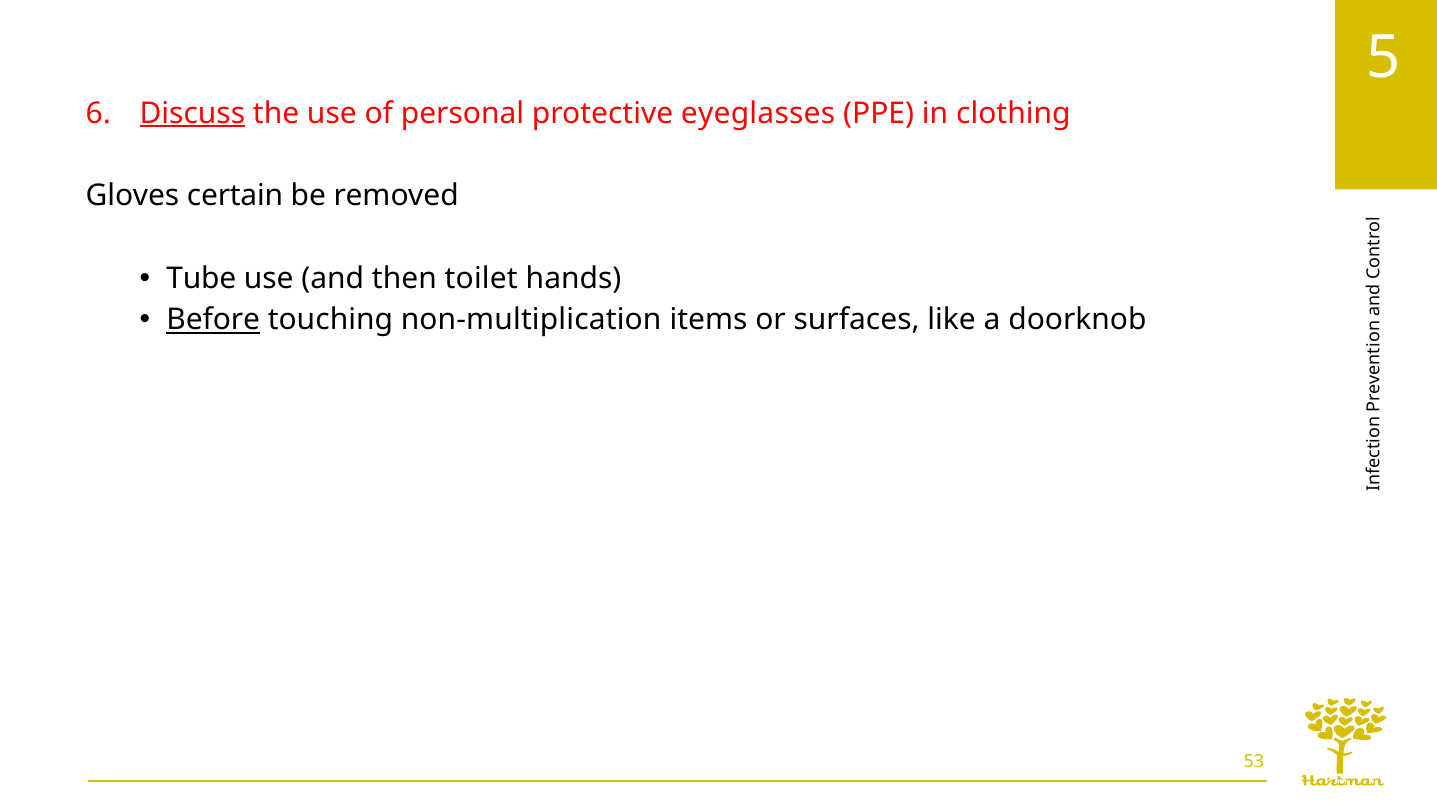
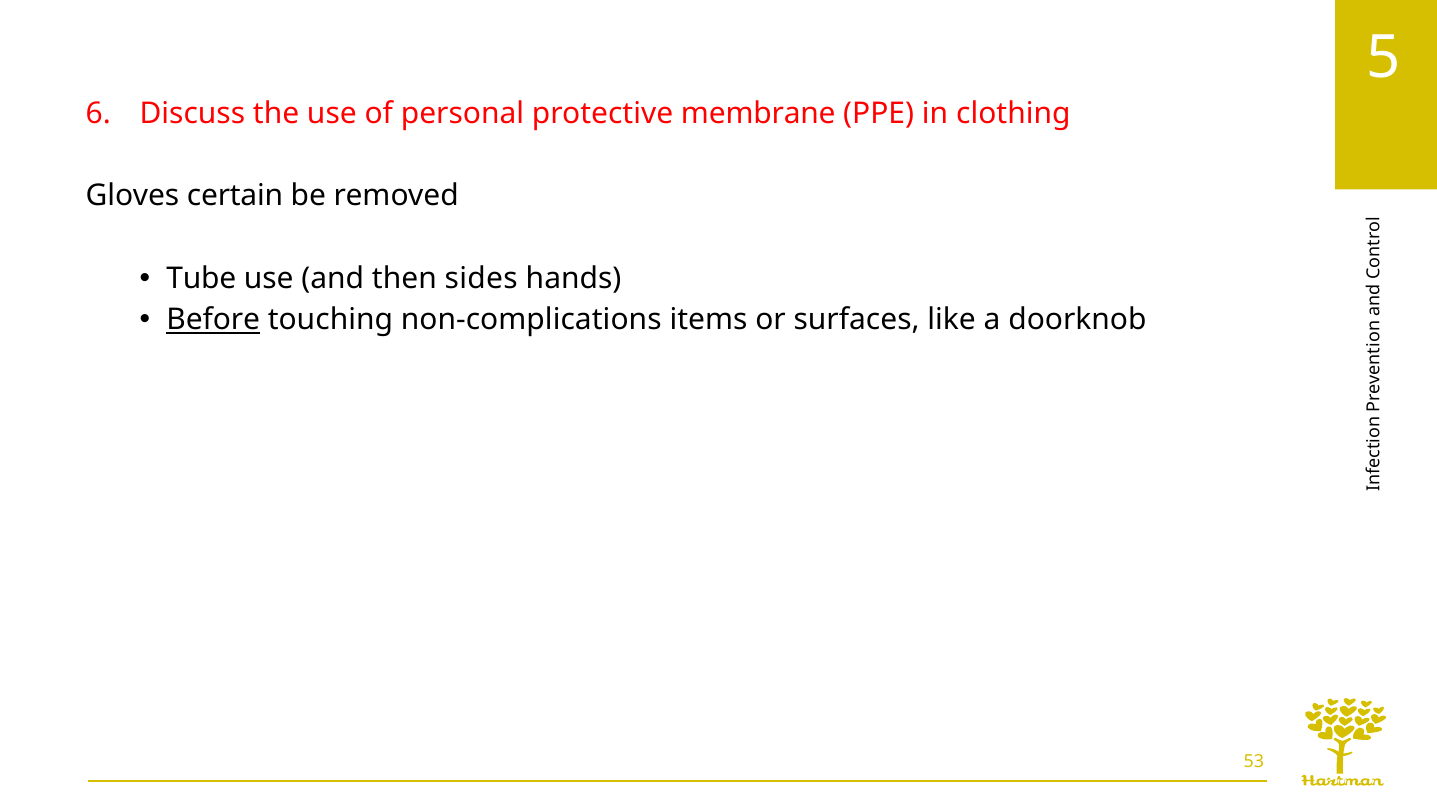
Discuss underline: present -> none (192, 113)
eyeglasses: eyeglasses -> membrane (758, 113)
toilet: toilet -> sides (481, 279)
non-multiplication: non-multiplication -> non-complications (531, 320)
